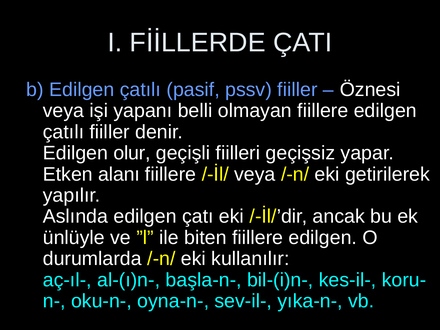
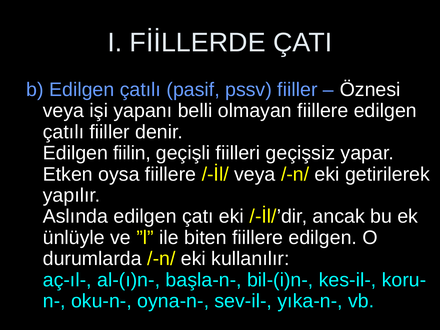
olur: olur -> fiilin (132, 153)
alanı: alanı -> oysa (119, 174)
